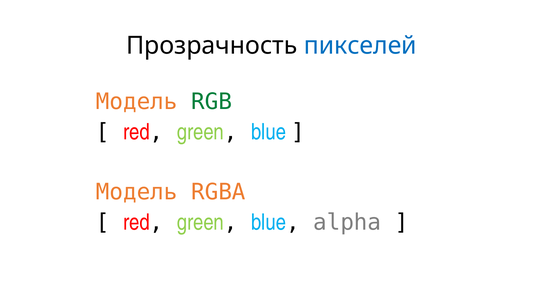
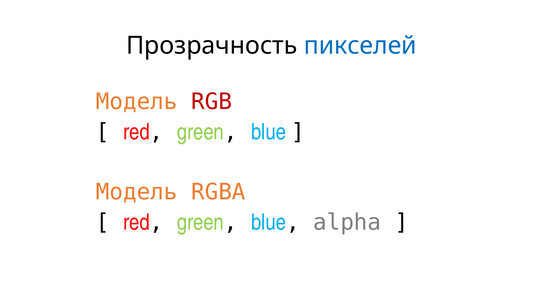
RGB colour: green -> red (212, 102)
